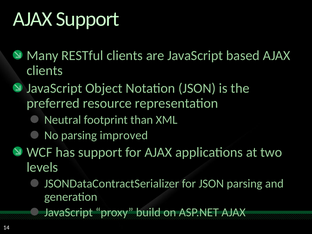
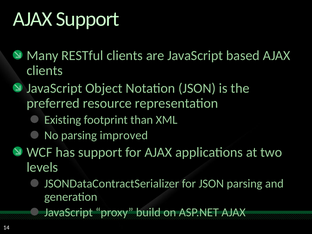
Neutral: Neutral -> Existing (63, 120)
